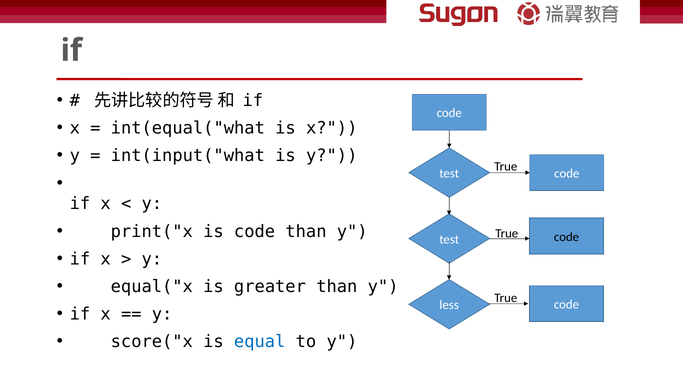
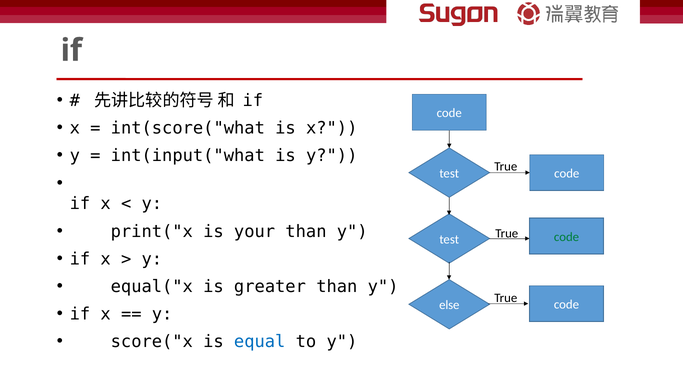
int(equal("what: int(equal("what -> int(score("what (188, 128)
is code: code -> your (255, 232)
code colour: black -> green (566, 237)
less: less -> else (449, 305)
